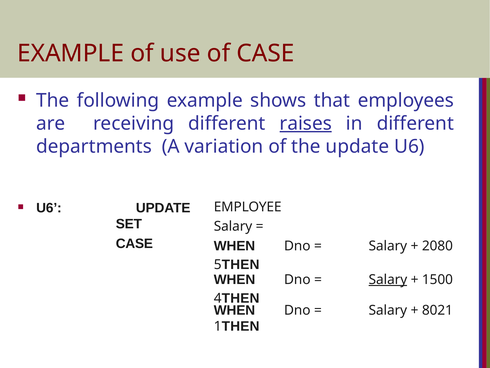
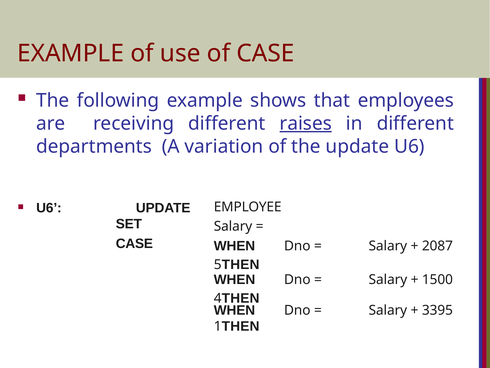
2080: 2080 -> 2087 (437, 246)
Salary underline: present -> none (388, 279)
8021: 8021 -> 3395 (437, 310)
